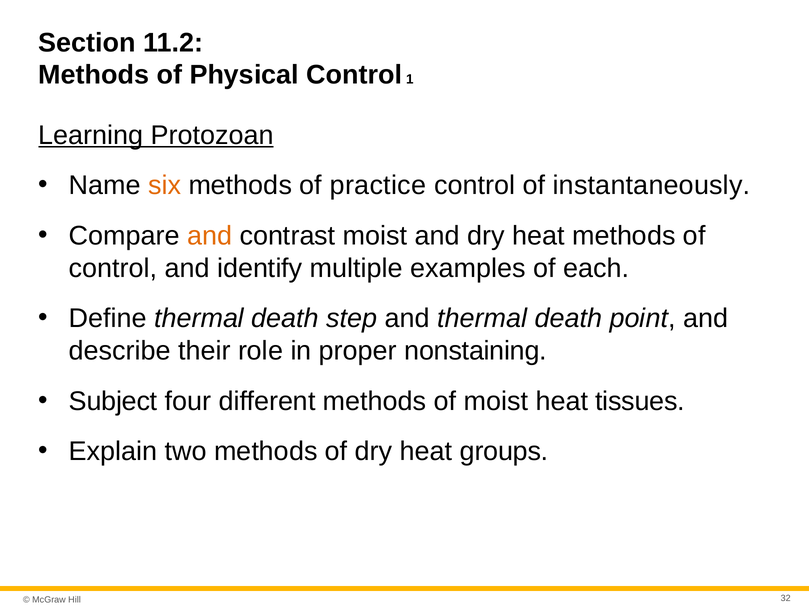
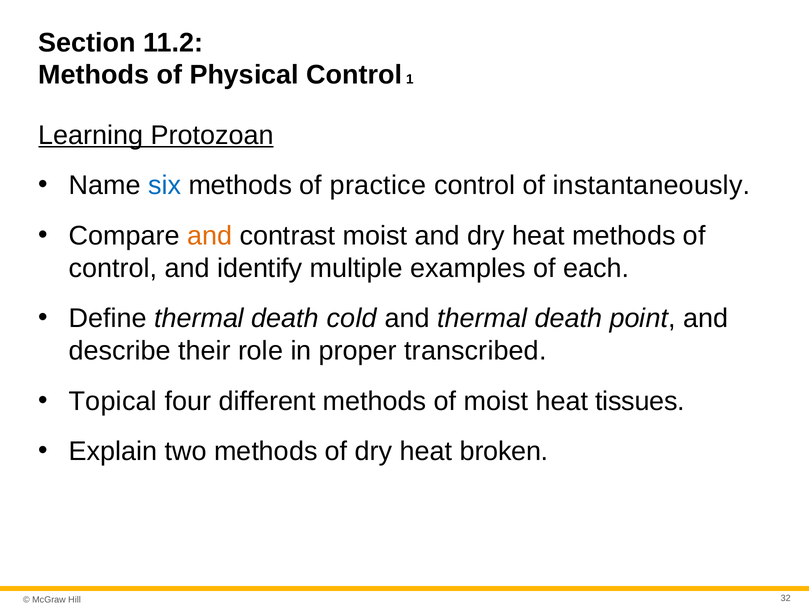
six colour: orange -> blue (165, 185)
step: step -> cold (352, 318)
nonstaining: nonstaining -> transcribed (475, 351)
Subject: Subject -> Topical (113, 401)
groups: groups -> broken (504, 451)
